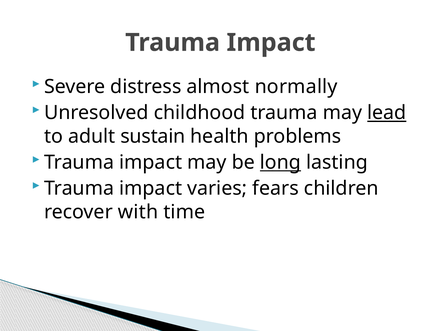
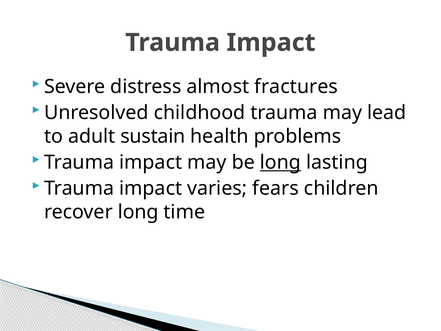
normally: normally -> fractures (296, 87)
lead underline: present -> none (387, 113)
recover with: with -> long (138, 212)
